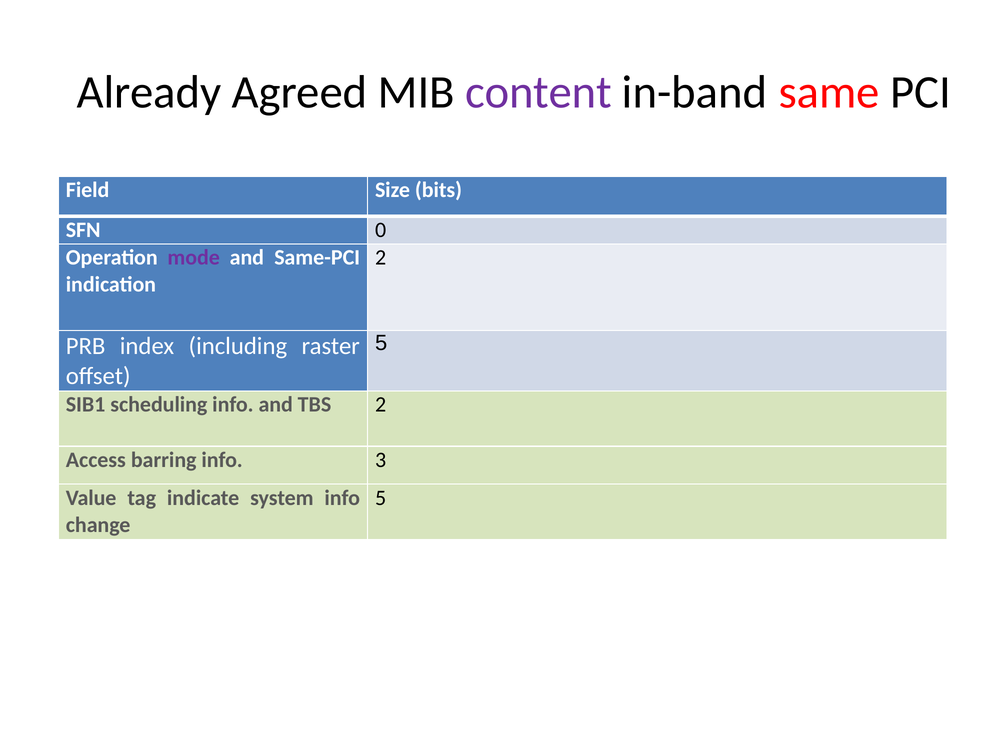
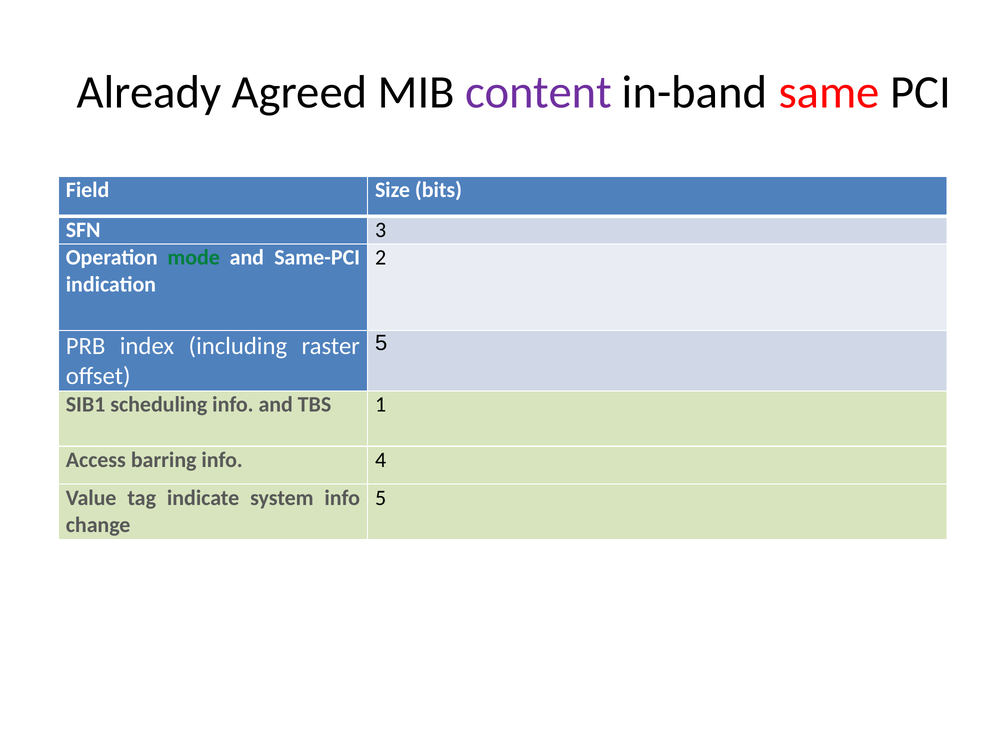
0: 0 -> 3 (381, 230)
mode colour: purple -> green (194, 257)
TBS 2: 2 -> 1 (381, 404)
3: 3 -> 4 (381, 460)
